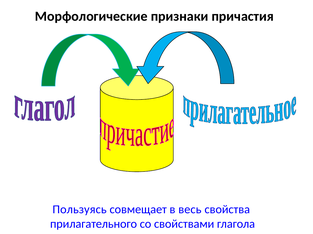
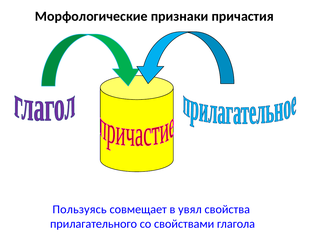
весь: весь -> увял (190, 210)
